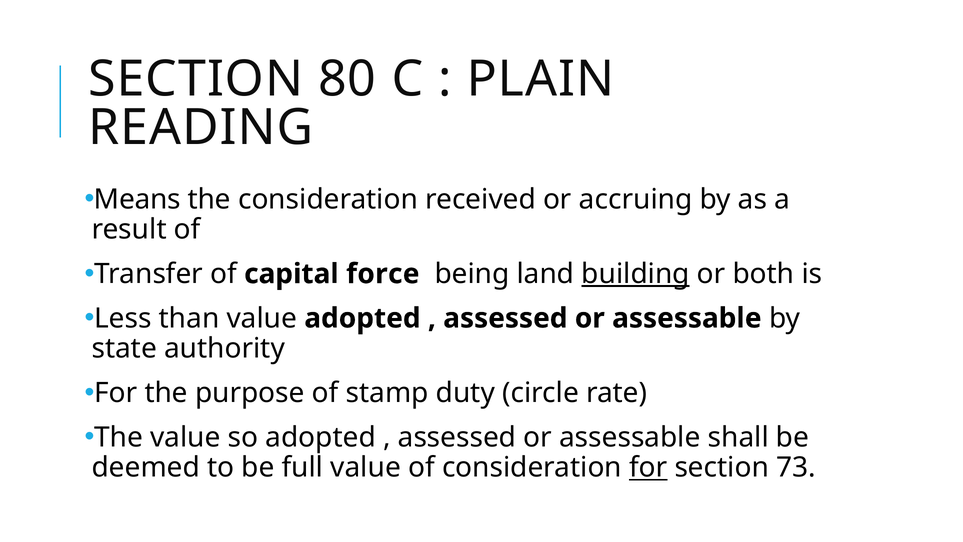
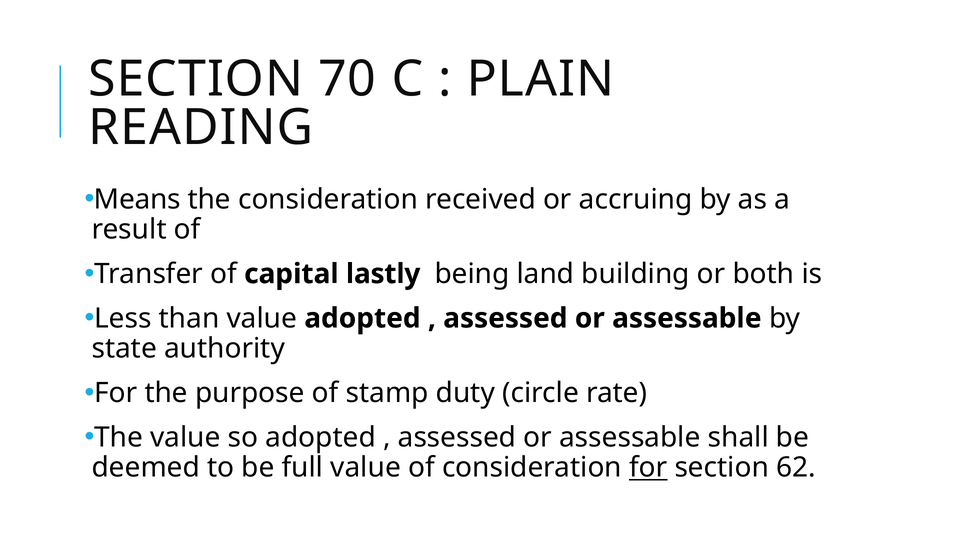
80: 80 -> 70 (347, 79)
force: force -> lastly (383, 274)
building underline: present -> none (636, 274)
73: 73 -> 62 (796, 467)
